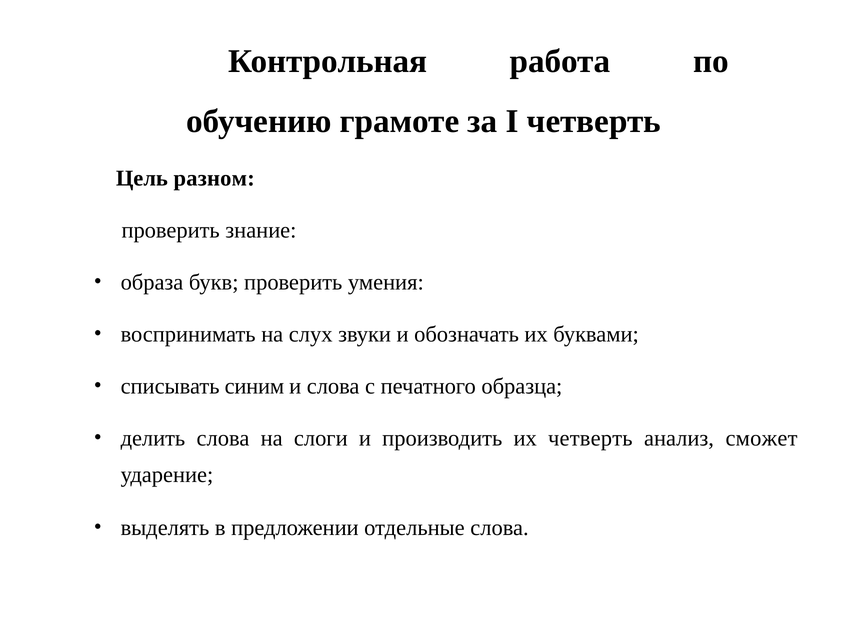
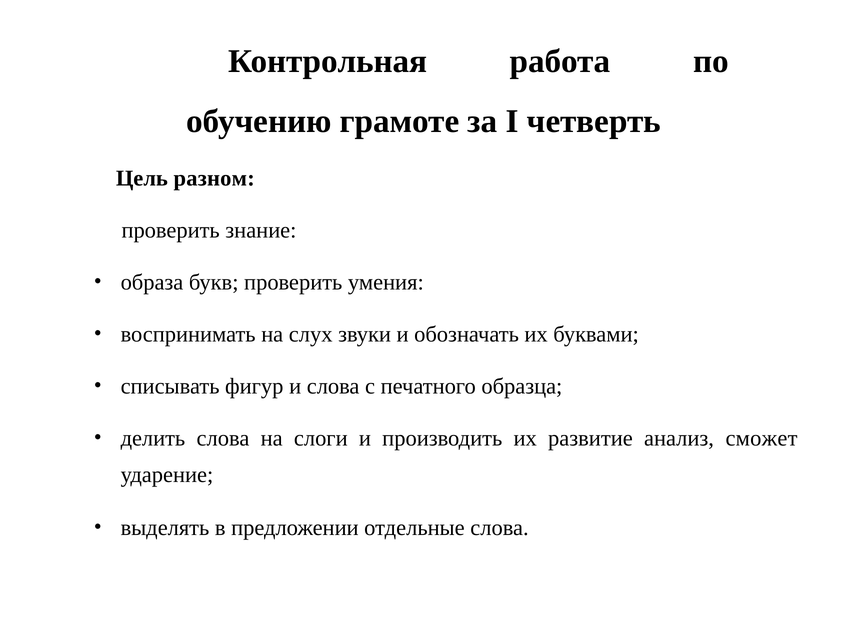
синим: синим -> фигур (254, 387)
их четверть: четверть -> развитие (590, 439)
